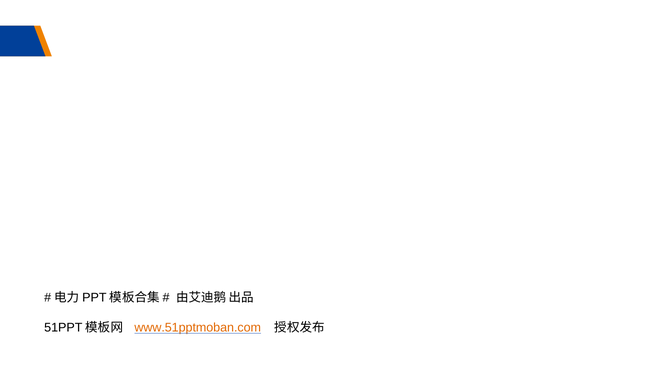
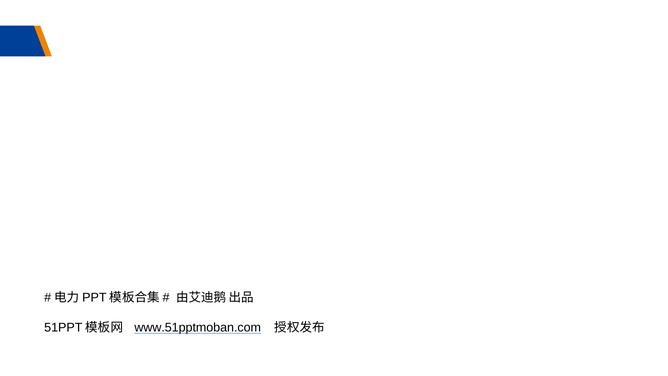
www.51pptmoban.com colour: orange -> black (198, 328)
